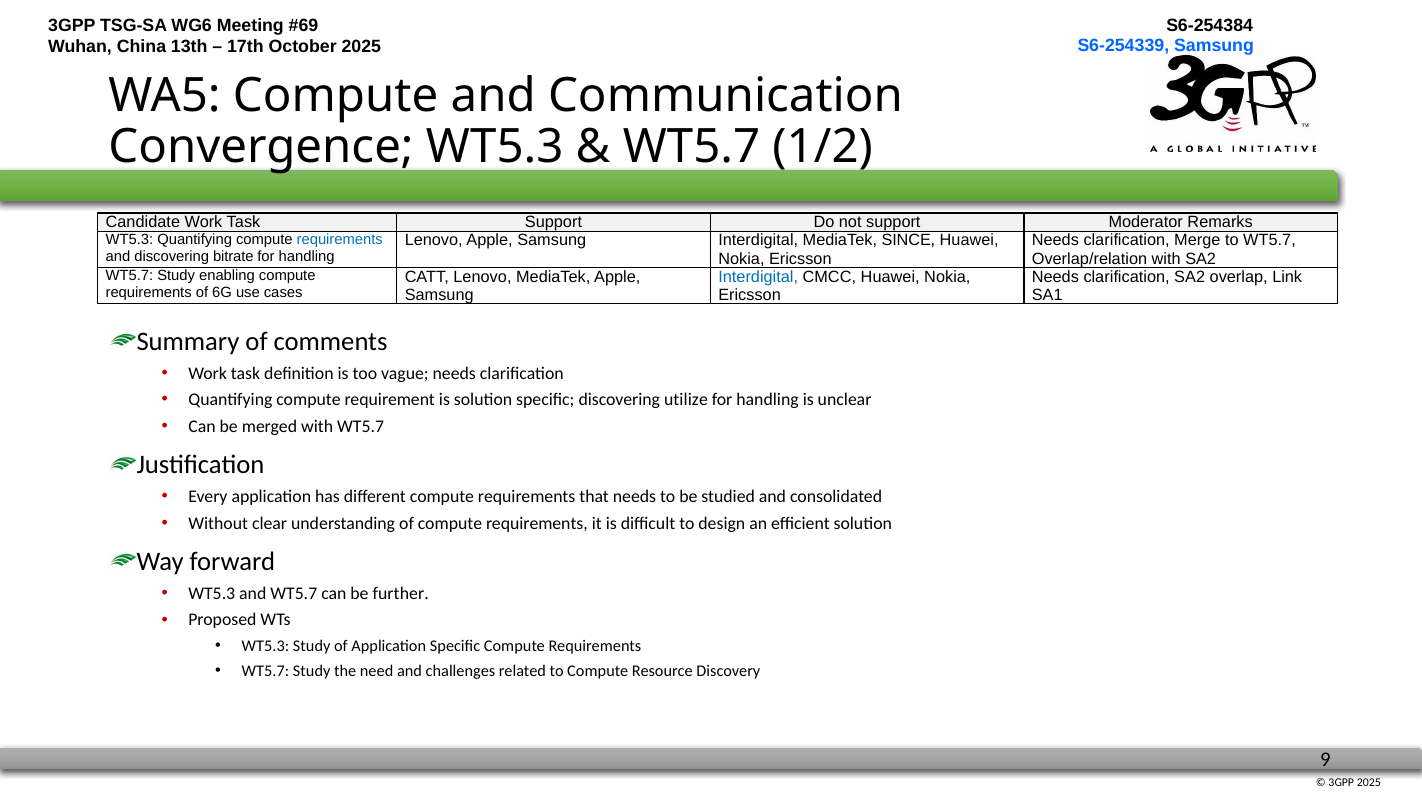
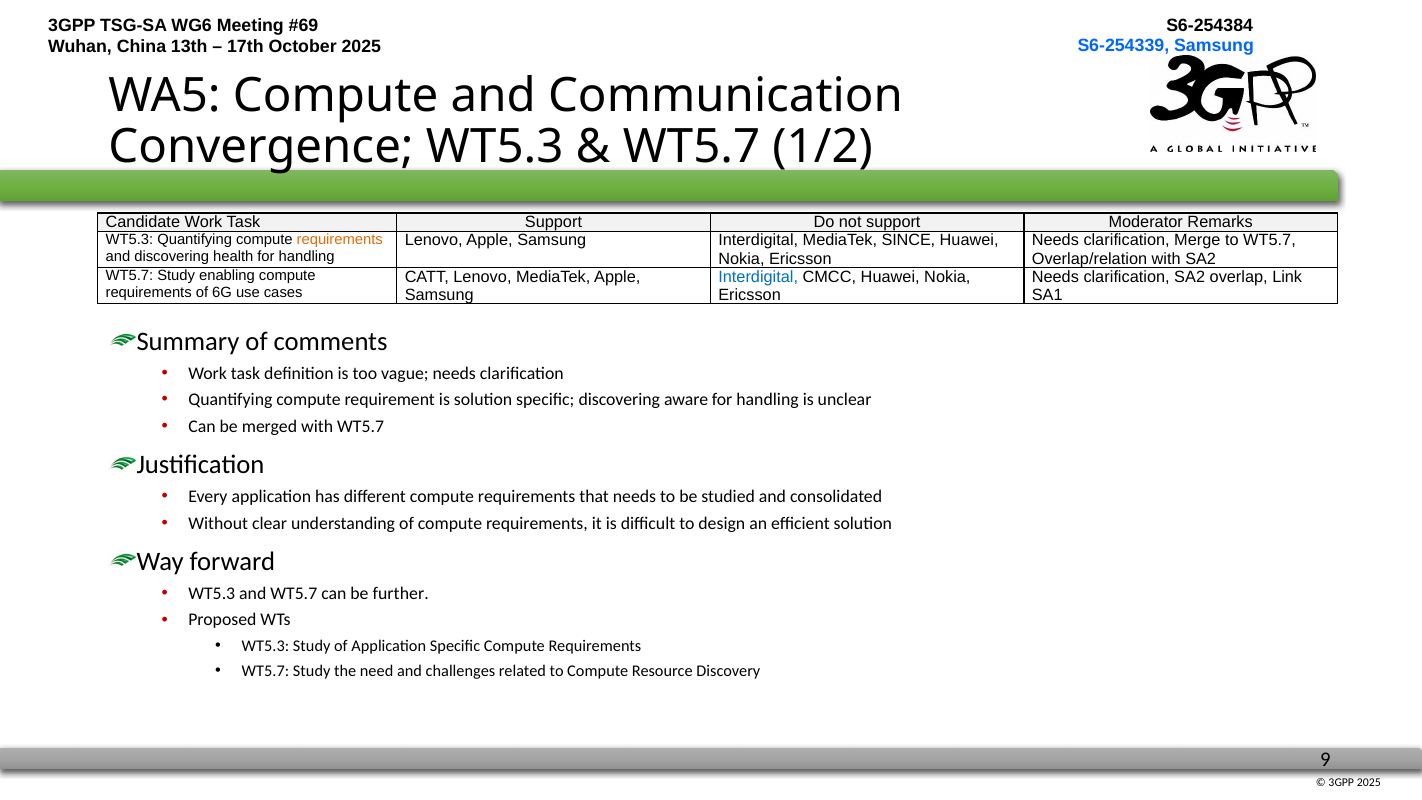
requirements colour: blue -> orange (340, 240)
bitrate: bitrate -> health (233, 256)
utilize: utilize -> aware (686, 400)
